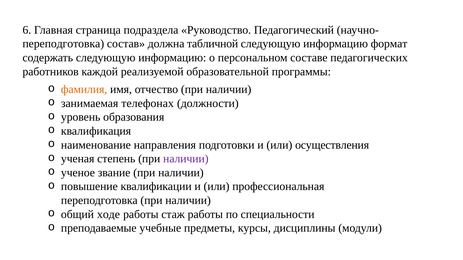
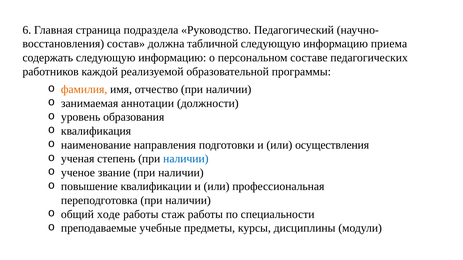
переподготовка: переподготовка -> восстановления (63, 44)
формат: формат -> приема (389, 44)
телефонах: телефонах -> аннотации (148, 103)
наличии colour: purple -> blue (186, 159)
